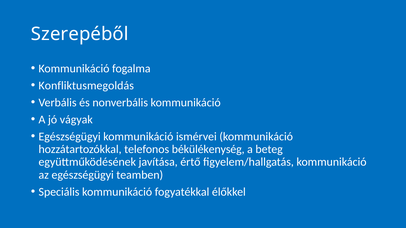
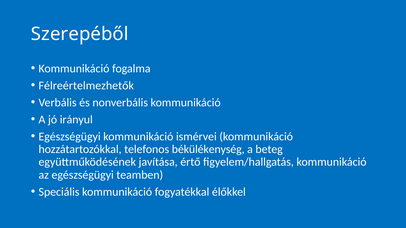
Konfliktusmegoldás: Konfliktusmegoldás -> Félreértelmezhetők (86, 86)
vágyak: vágyak -> irányul (76, 120)
